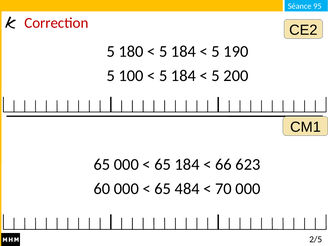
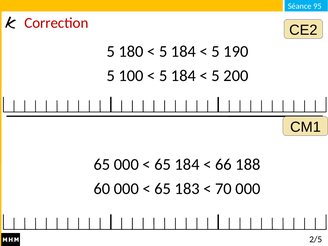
623: 623 -> 188 (248, 165)
484: 484 -> 183 (187, 189)
